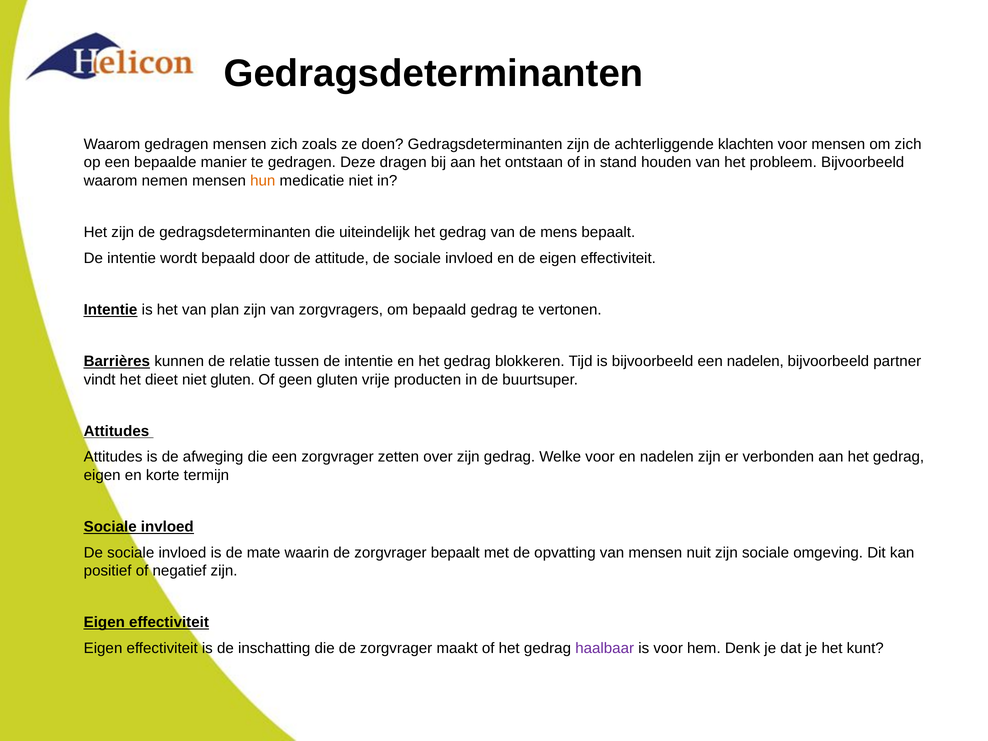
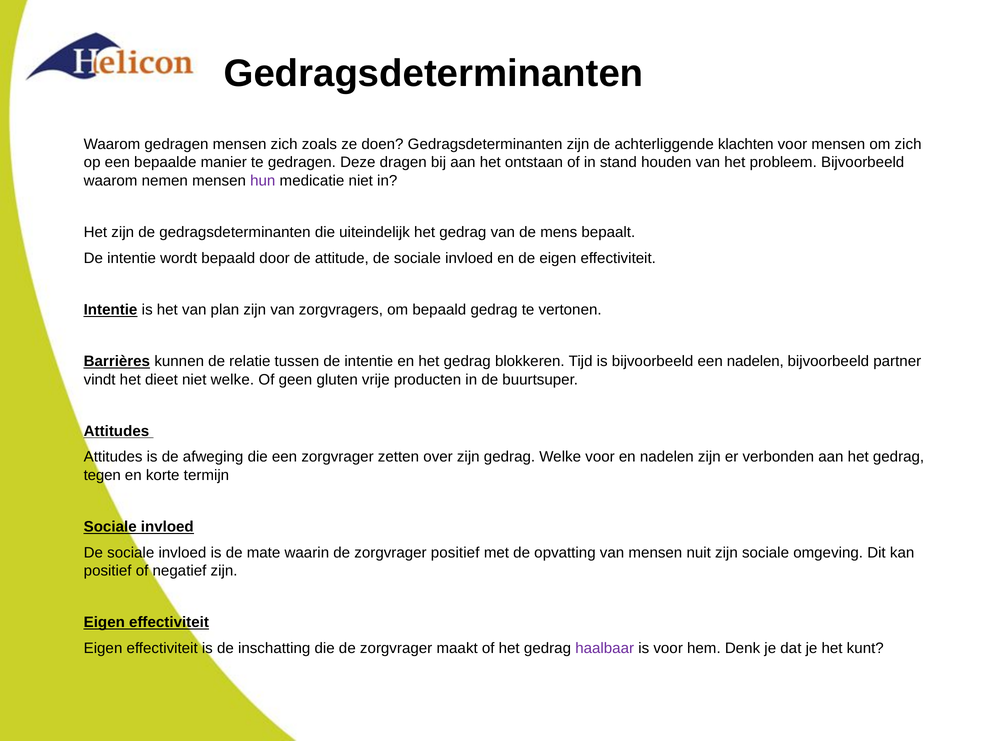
hun colour: orange -> purple (263, 181)
niet gluten: gluten -> welke (232, 380)
eigen: eigen -> tegen (102, 475)
zorgvrager bepaalt: bepaalt -> positief (455, 553)
